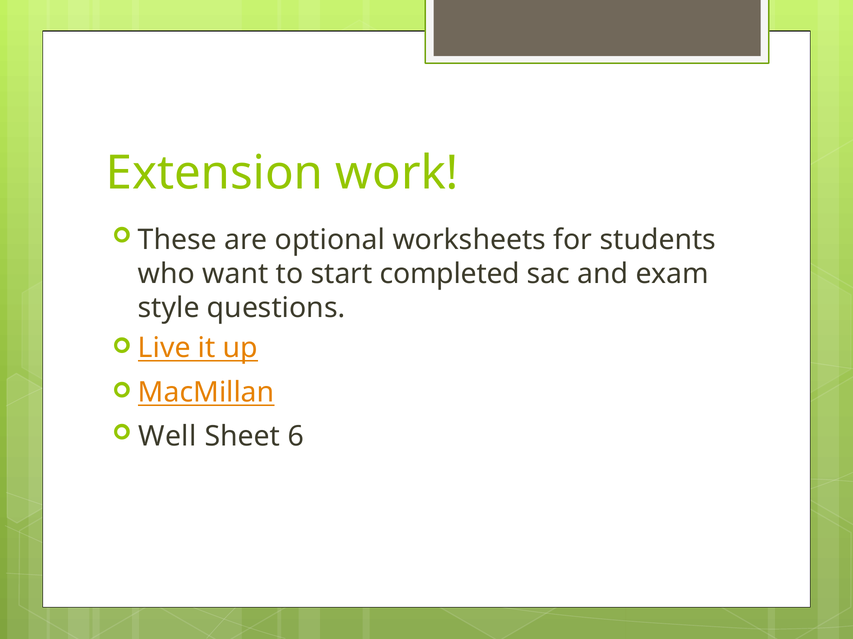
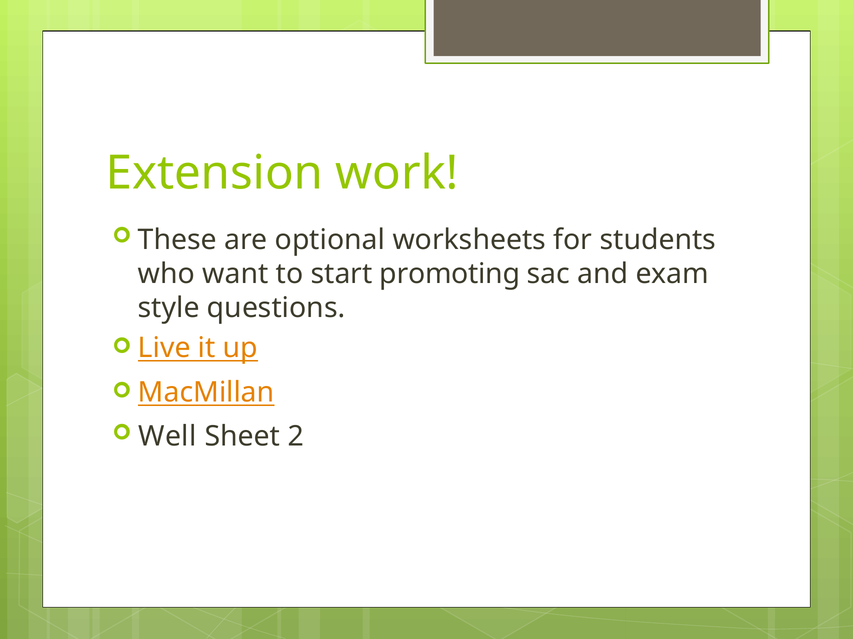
completed: completed -> promoting (450, 274)
6: 6 -> 2 (296, 437)
